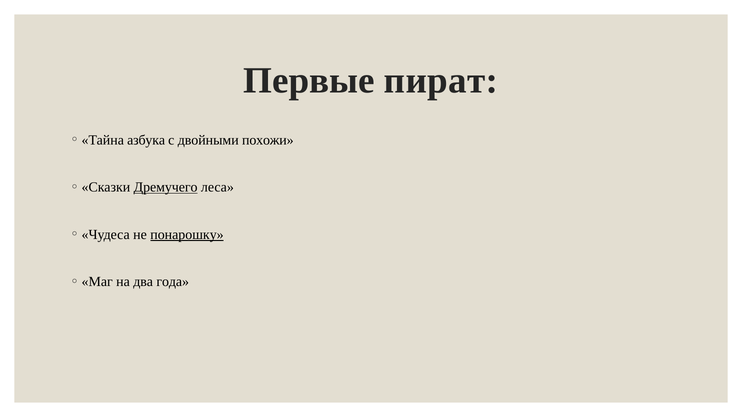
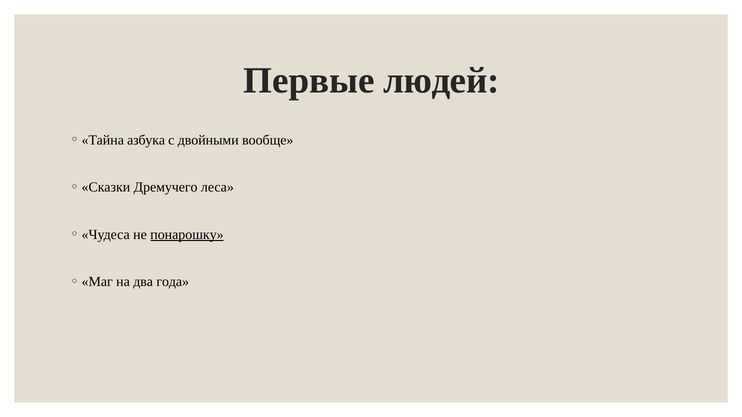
пират: пират -> людей (441, 81)
похожи: похожи -> вообще (268, 140)
Дремучего underline: present -> none (166, 187)
